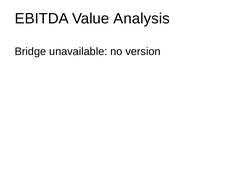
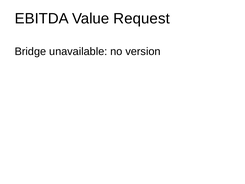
Analysis: Analysis -> Request (142, 19)
